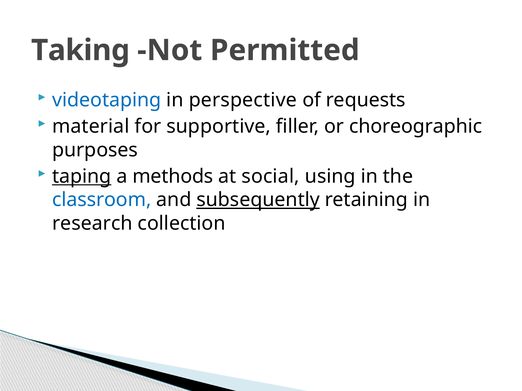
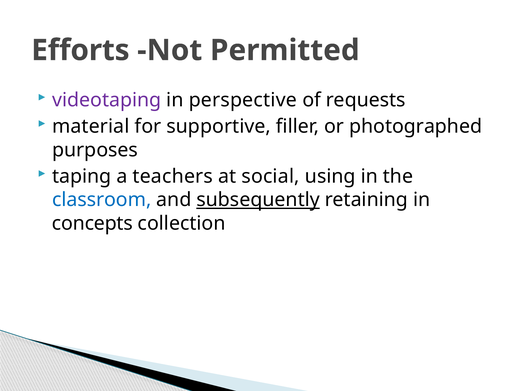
Taking: Taking -> Efforts (80, 50)
videotaping colour: blue -> purple (107, 100)
choreographic: choreographic -> photographed (416, 127)
taping underline: present -> none (82, 177)
methods: methods -> teachers (173, 177)
research: research -> concepts (92, 224)
